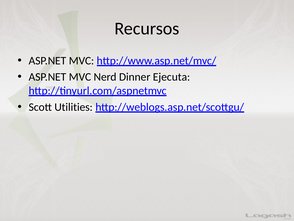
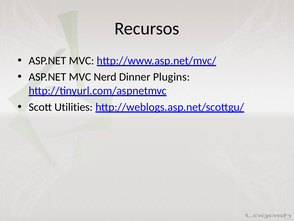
Ejecuta: Ejecuta -> Plugins (172, 77)
